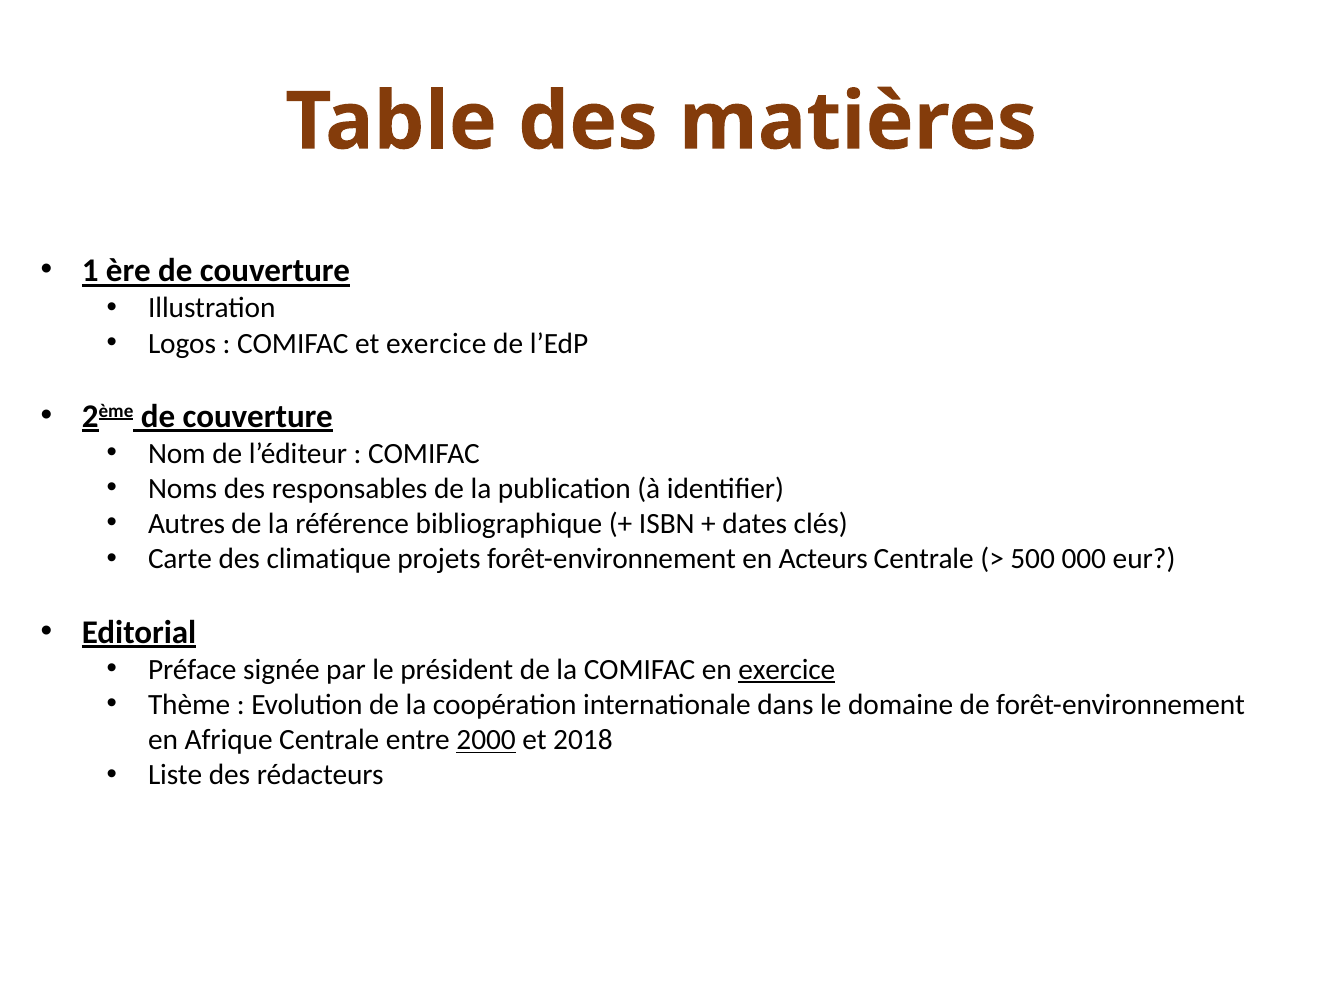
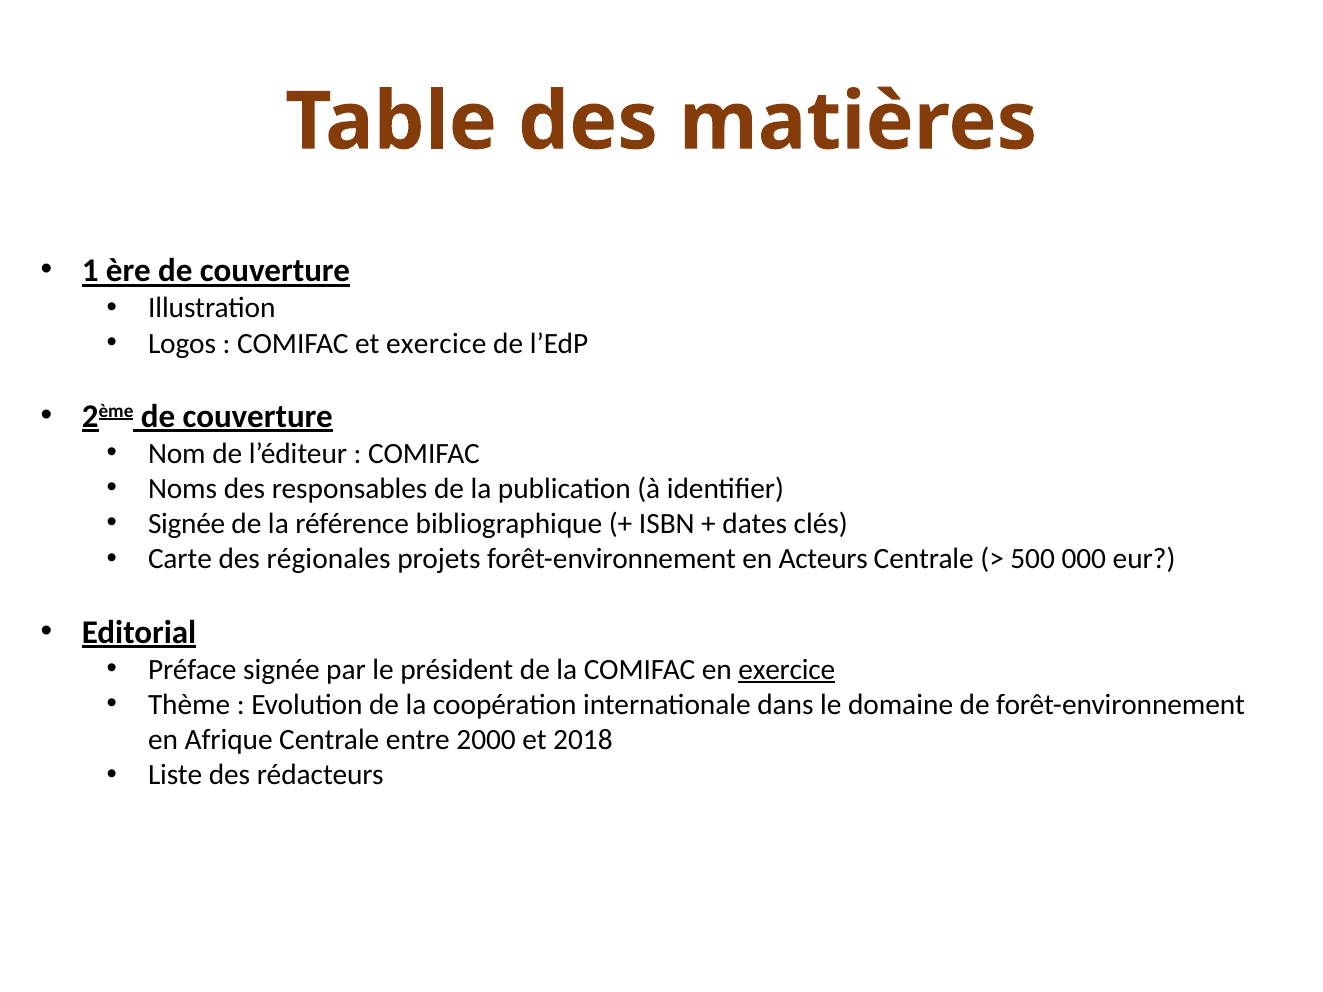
Autres: Autres -> Signée (187, 524)
climatique: climatique -> régionales (329, 559)
2000 underline: present -> none (486, 740)
